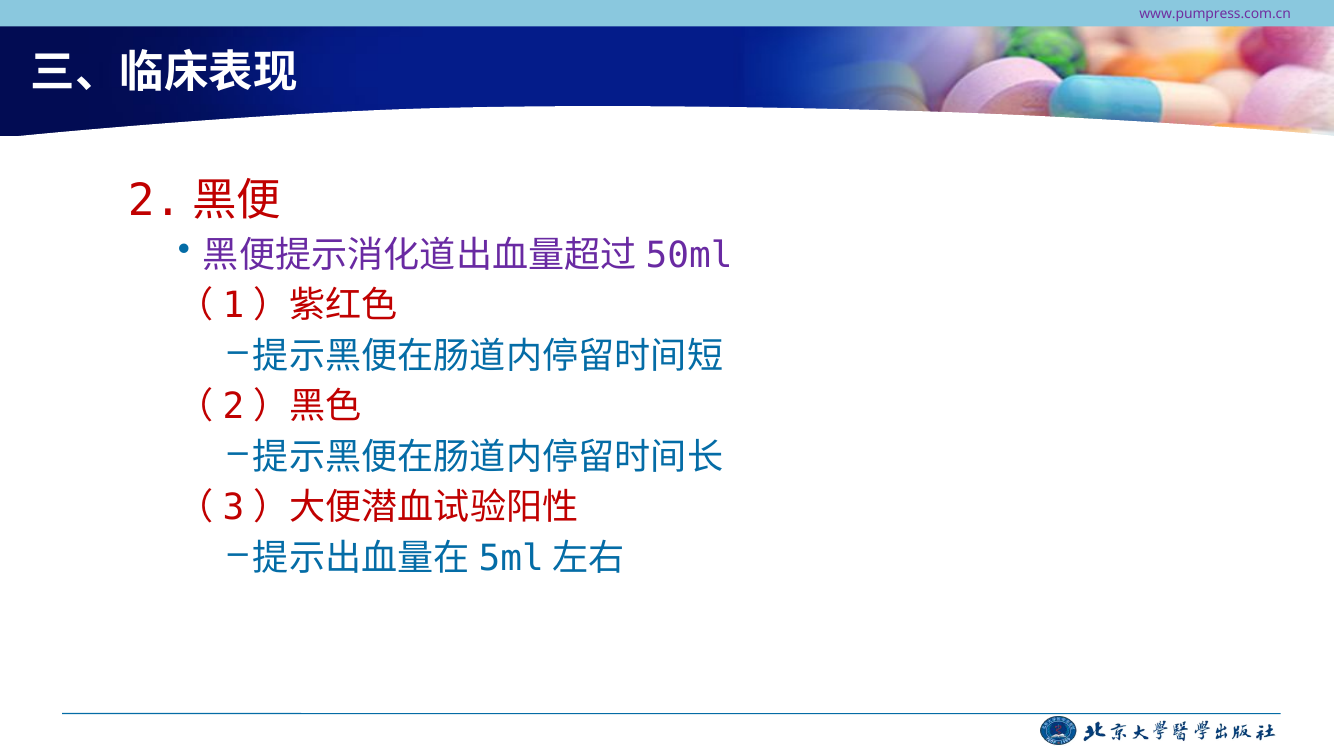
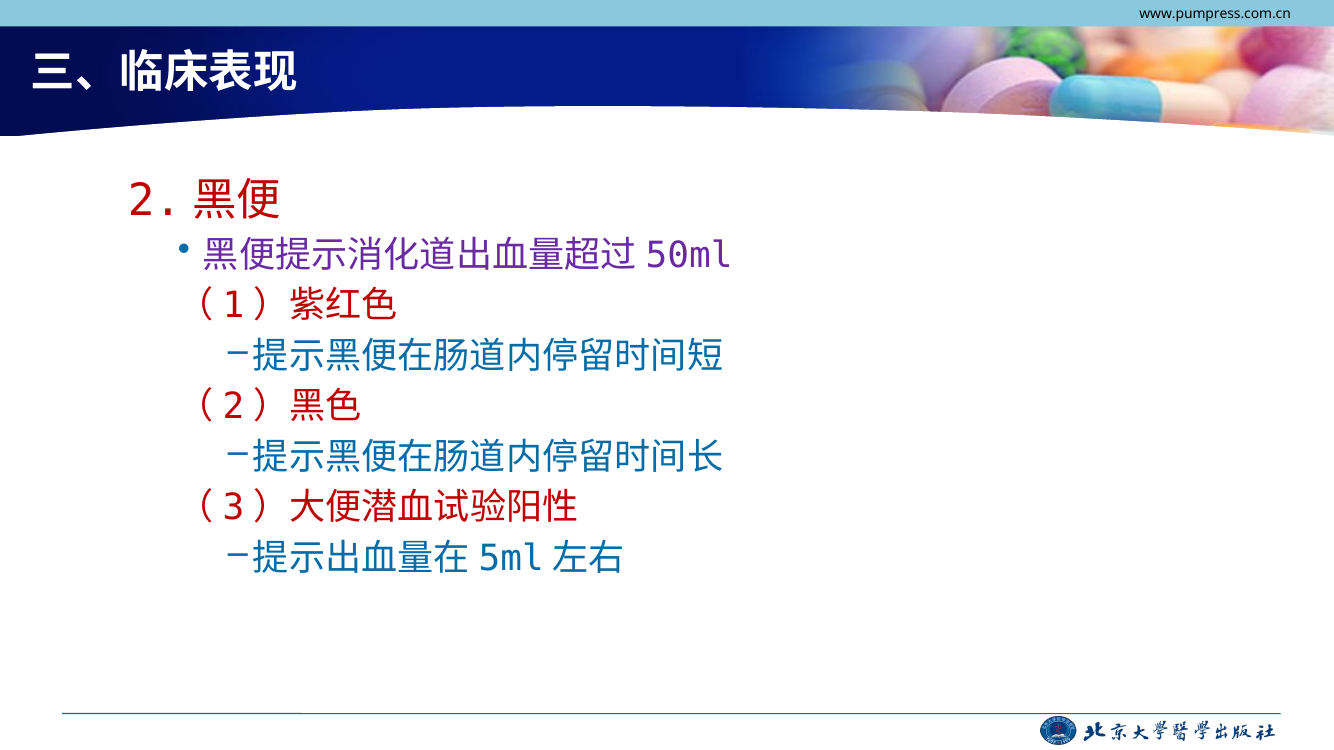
www.pumpress.com.cn colour: purple -> black (1215, 14)
